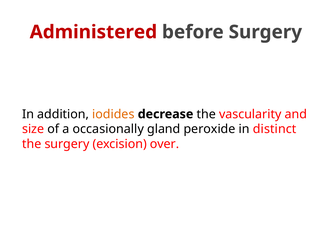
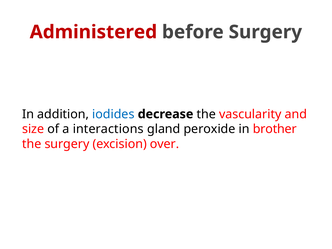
iodides colour: orange -> blue (113, 114)
occasionally: occasionally -> interactions (108, 129)
distinct: distinct -> brother (275, 129)
